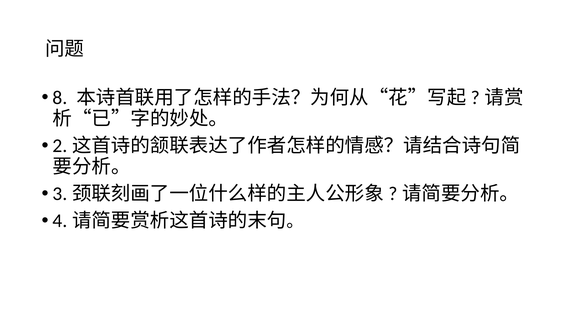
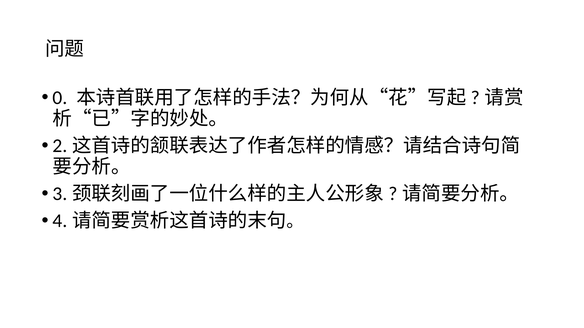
8: 8 -> 0 (60, 98)
